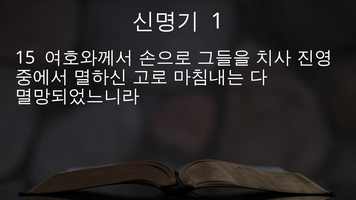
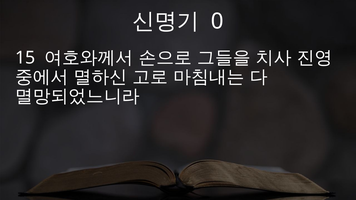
1: 1 -> 0 (217, 21)
